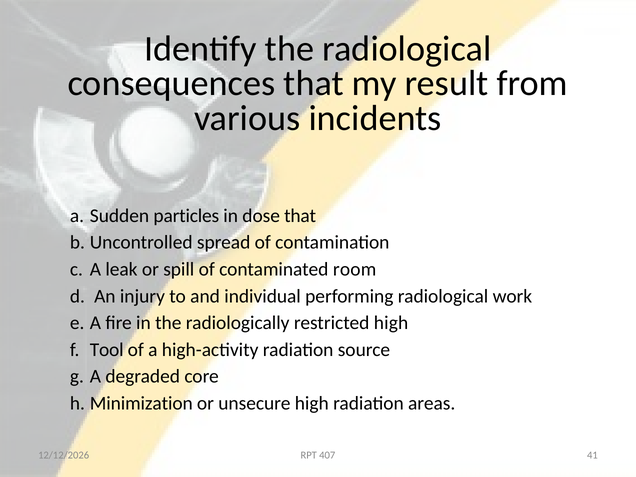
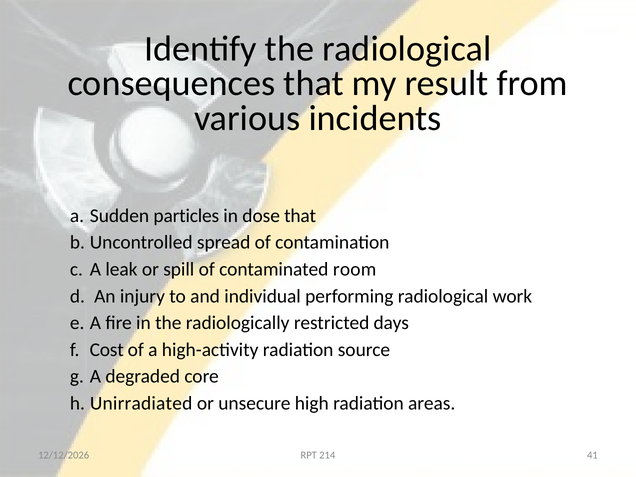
restricted high: high -> days (391, 323)
Tool: Tool -> Cost (107, 350)
Minimization: Minimization -> Unirradiated (141, 403)
407: 407 -> 214 (327, 455)
